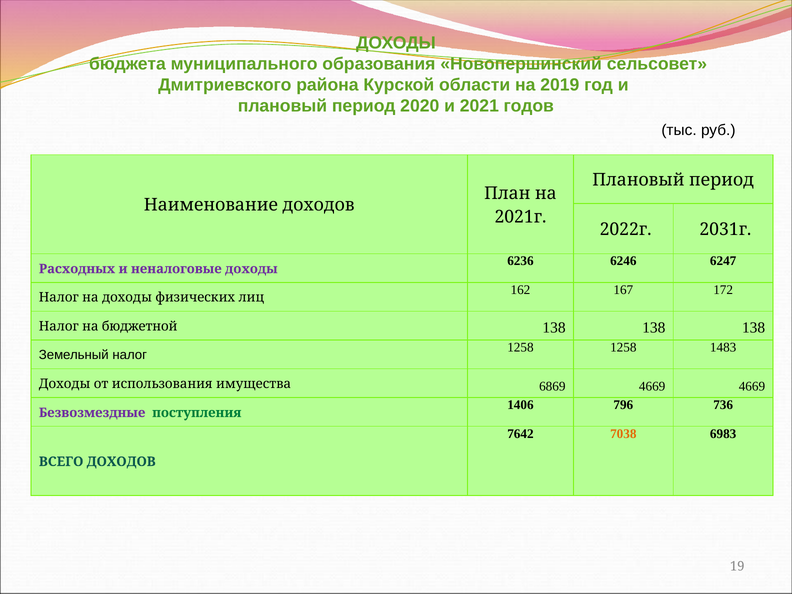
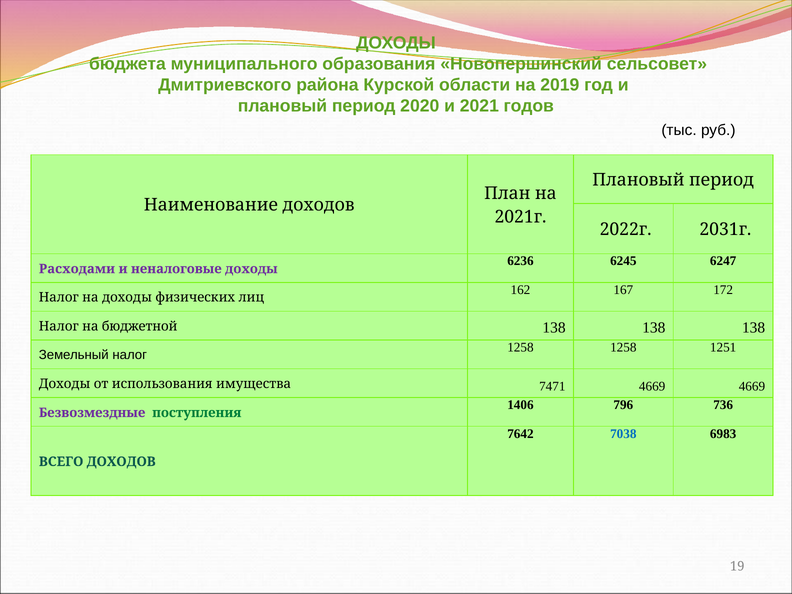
6246: 6246 -> 6245 (623, 261)
Расходных: Расходных -> Расходами (77, 269)
1483: 1483 -> 1251 (723, 347)
6869: 6869 -> 7471 (552, 386)
7038 colour: orange -> blue (623, 434)
